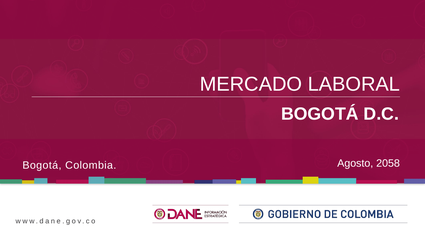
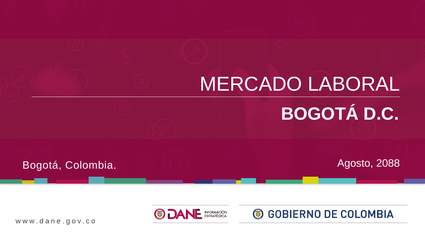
2058: 2058 -> 2088 (388, 163)
